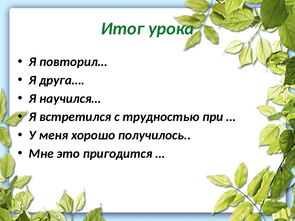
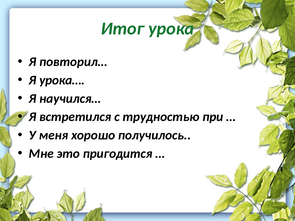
друга…: друга… -> урока… (62, 80)
